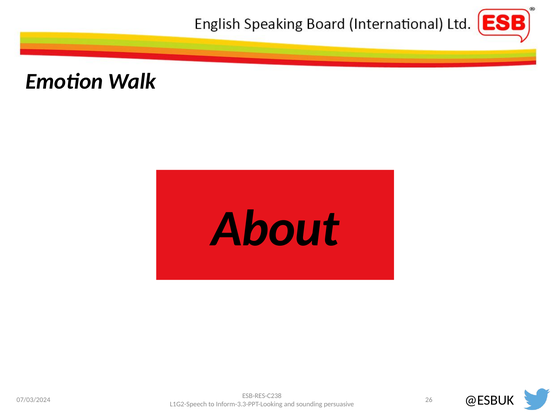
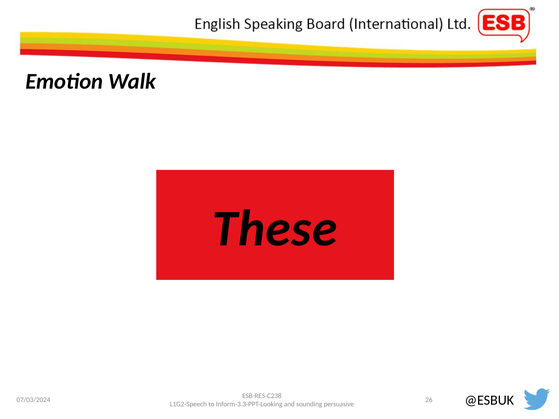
About: About -> These (275, 229)
